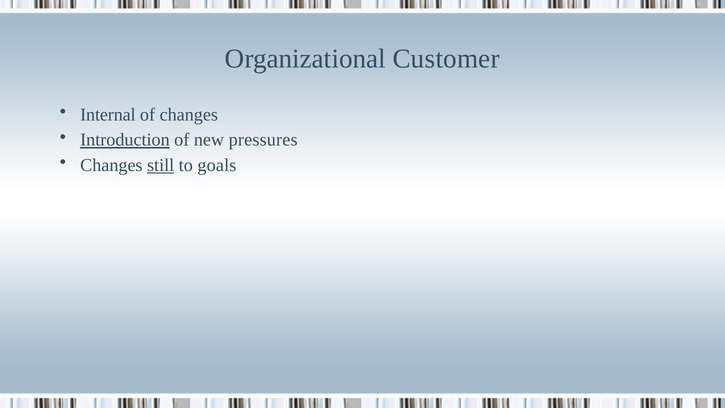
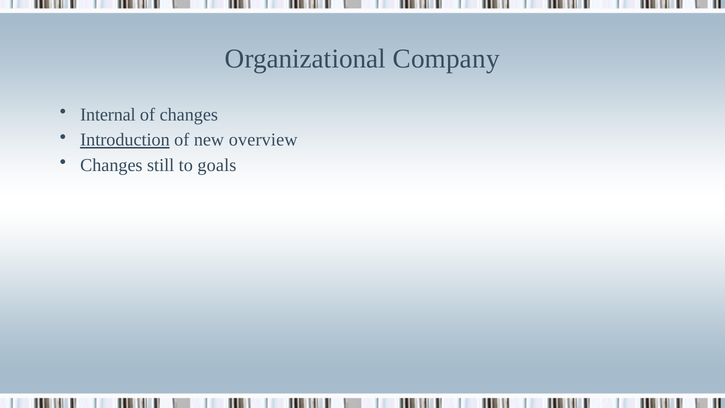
Customer: Customer -> Company (446, 59)
pressures: pressures -> overview (263, 140)
still underline: present -> none (161, 165)
